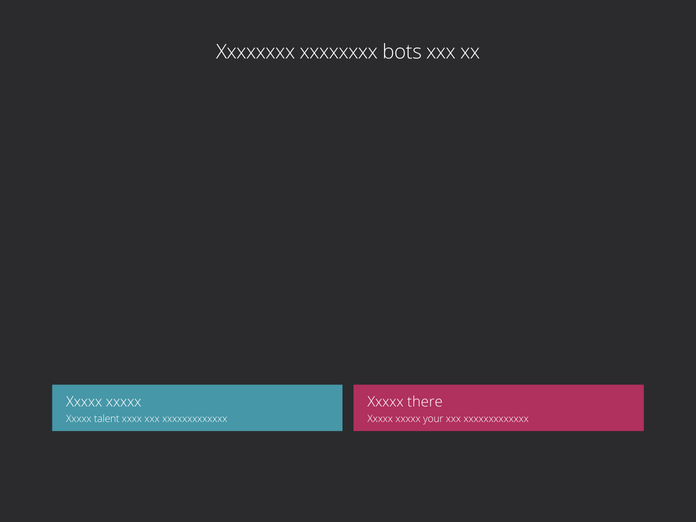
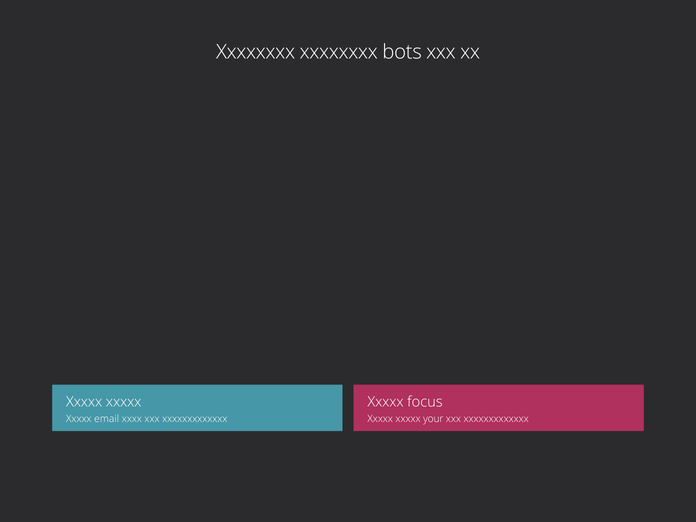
there: there -> focus (425, 402)
talent: talent -> email (107, 419)
